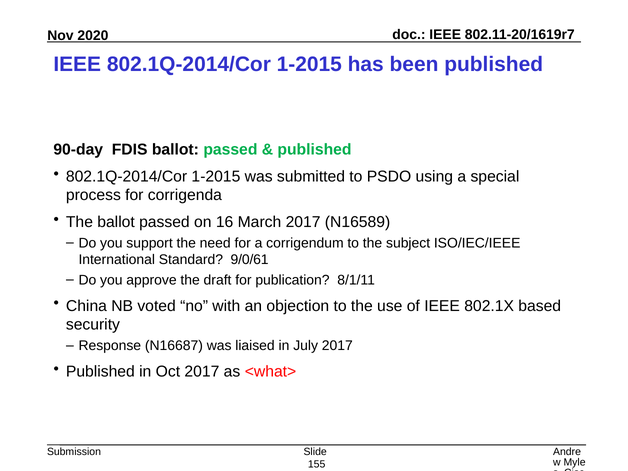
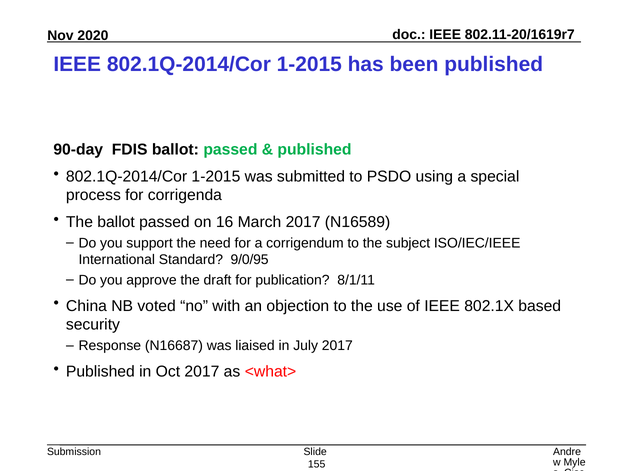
9/0/61: 9/0/61 -> 9/0/95 (250, 260)
